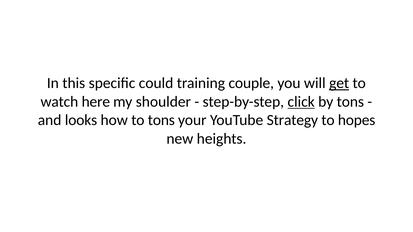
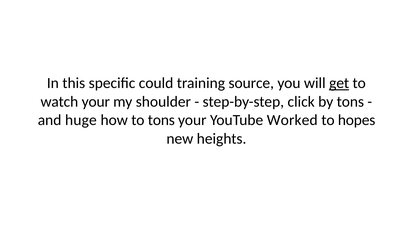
couple: couple -> source (251, 83)
watch here: here -> your (96, 102)
click underline: present -> none (301, 102)
looks: looks -> huge (81, 121)
Strategy: Strategy -> Worked (292, 121)
